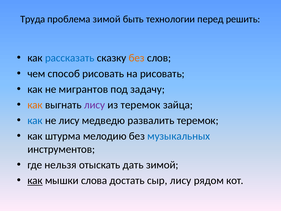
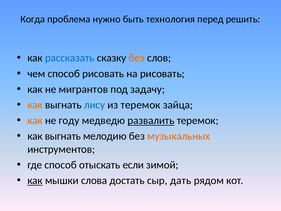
Труда: Труда -> Когда (33, 19)
проблема зимой: зимой -> нужно (107, 19)
технологии: технологии -> технология (171, 19)
лису colour: purple -> blue (95, 105)
как colour: blue -> orange (35, 120)
не лису: лису -> году (69, 120)
развалить underline: none -> present (151, 120)
штурма: штурма -> выгнать (63, 136)
музыкальных colour: blue -> orange (179, 136)
где нельзя: нельзя -> способ (61, 165)
дать: дать -> если (133, 165)
сыр лису: лису -> дать (181, 180)
